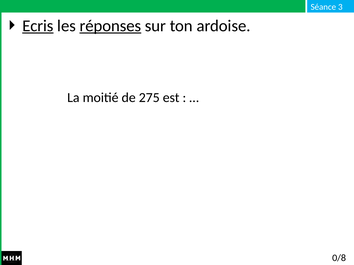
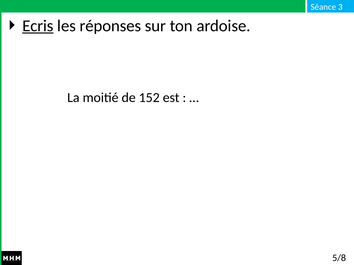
réponses underline: present -> none (110, 26)
275: 275 -> 152 (149, 98)
0/8: 0/8 -> 5/8 (339, 258)
